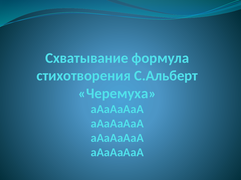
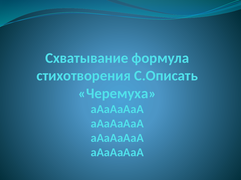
С.Альберт: С.Альберт -> С.Описать (166, 76)
